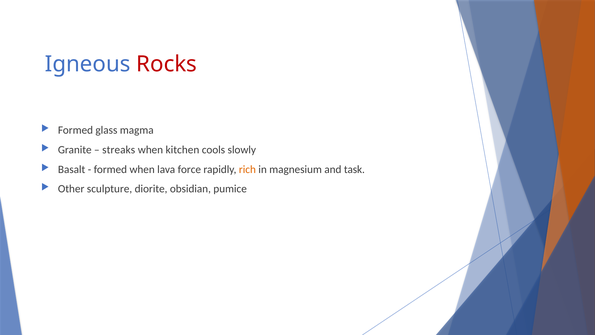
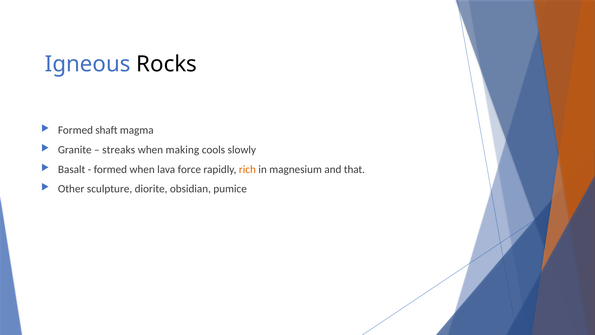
Rocks colour: red -> black (167, 64)
glass: glass -> shaft (107, 130)
kitchen: kitchen -> making (182, 150)
task: task -> that (354, 169)
